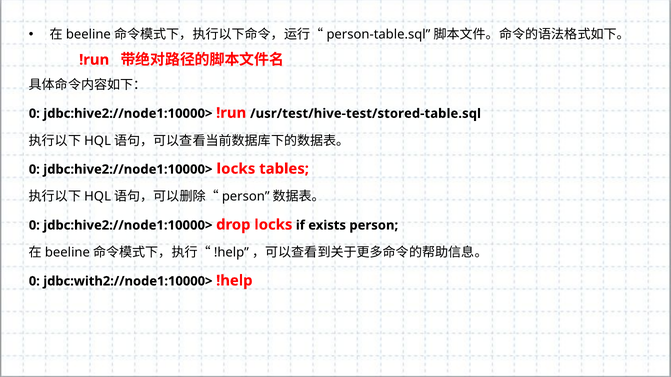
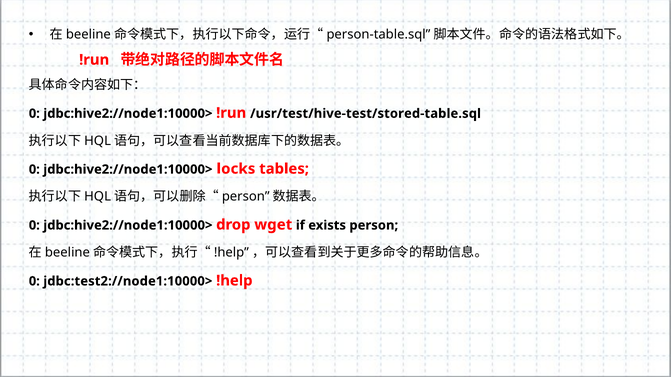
drop locks: locks -> wget (273, 225)
jdbc:with2://node1:10000>: jdbc:with2://node1:10000> -> jdbc:test2://node1:10000> (128, 282)
